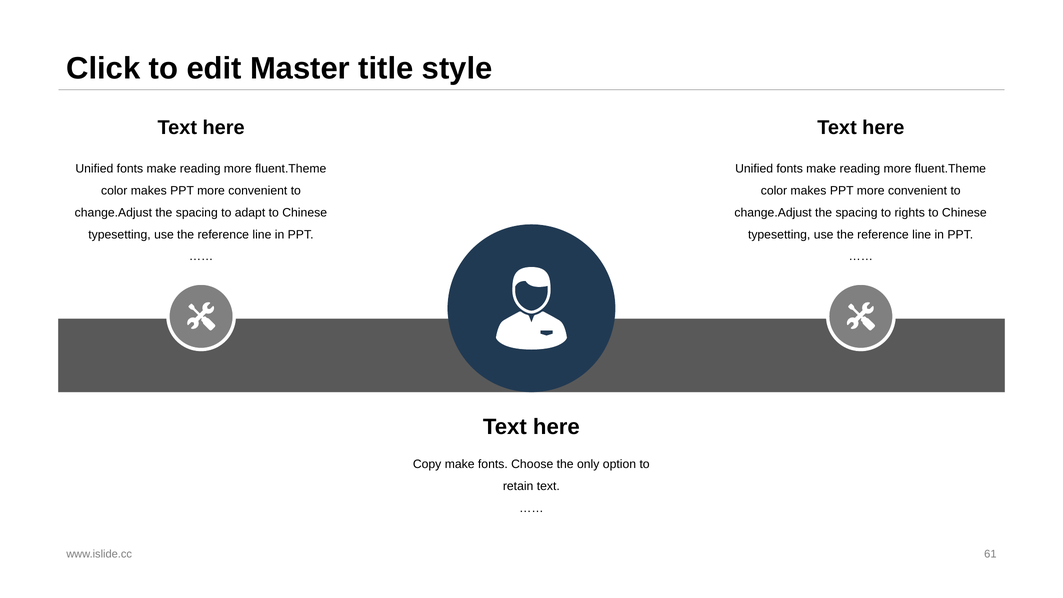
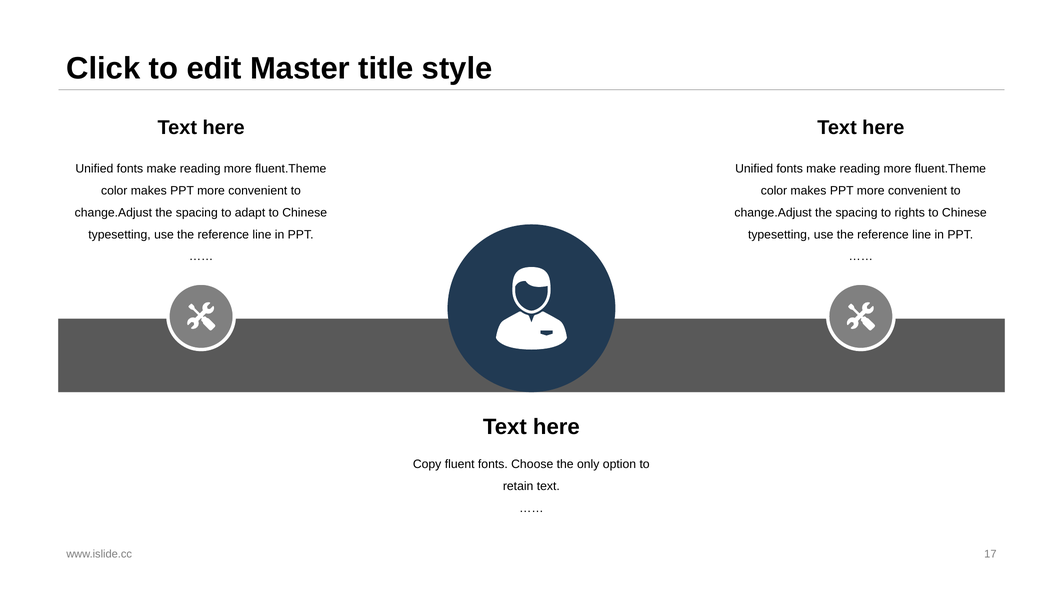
Copy make: make -> fluent (460, 464)
61: 61 -> 17 (990, 554)
